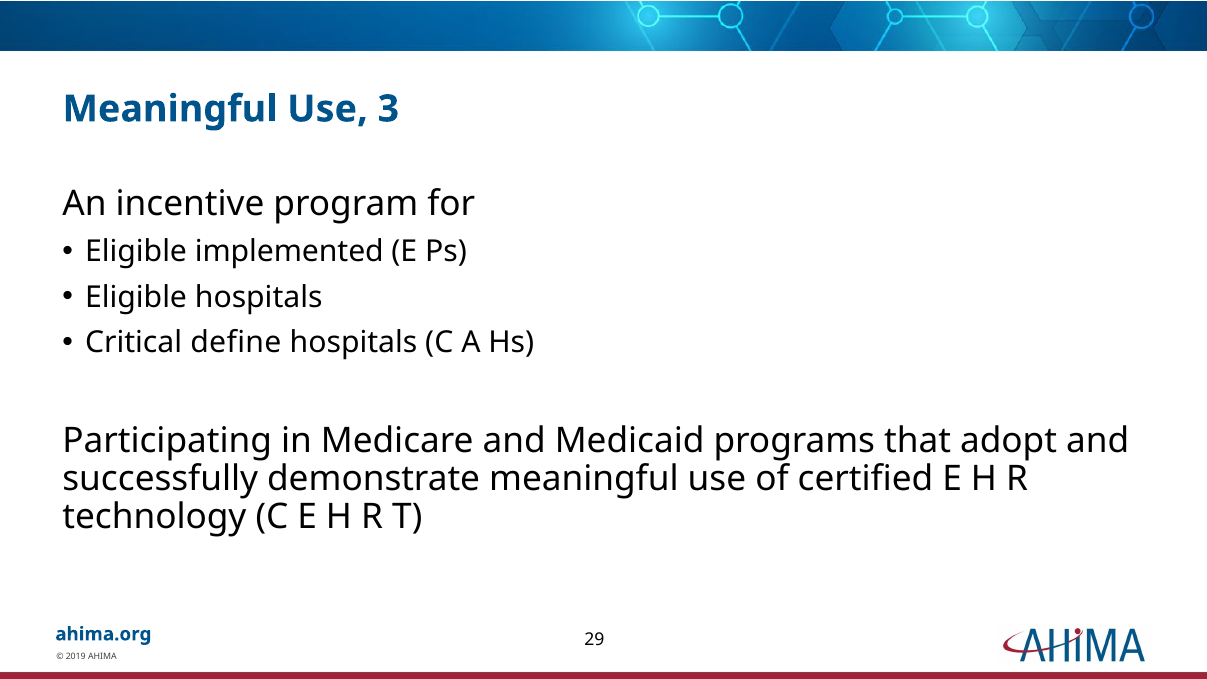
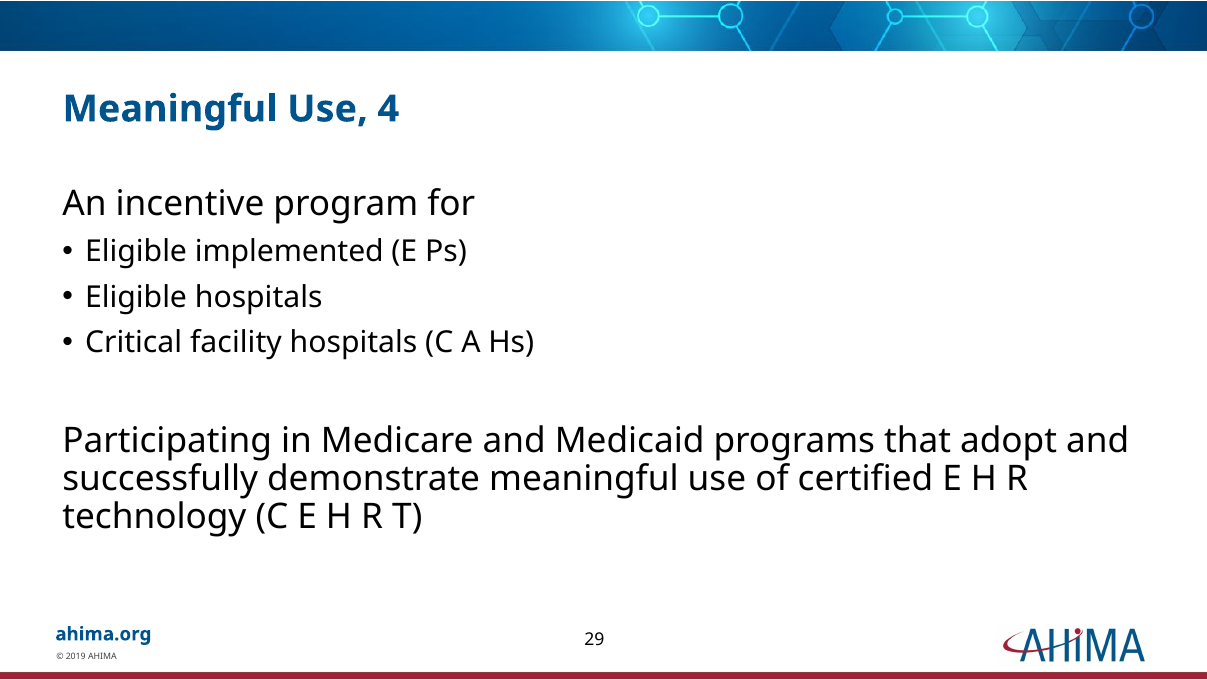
3: 3 -> 4 (388, 109)
define: define -> facility (236, 342)
